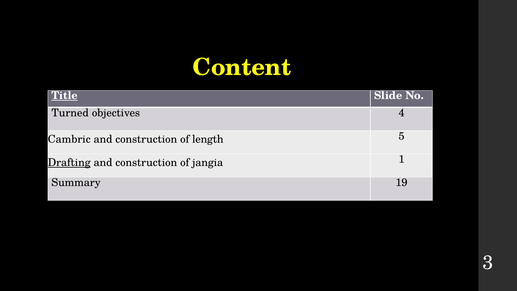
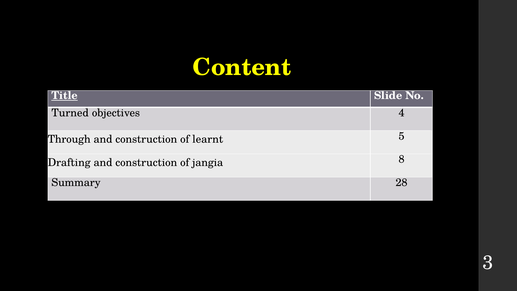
Cambric: Cambric -> Through (69, 139)
length: length -> learnt (208, 139)
Drafting underline: present -> none (69, 162)
1: 1 -> 8 (402, 159)
19: 19 -> 28 (401, 183)
